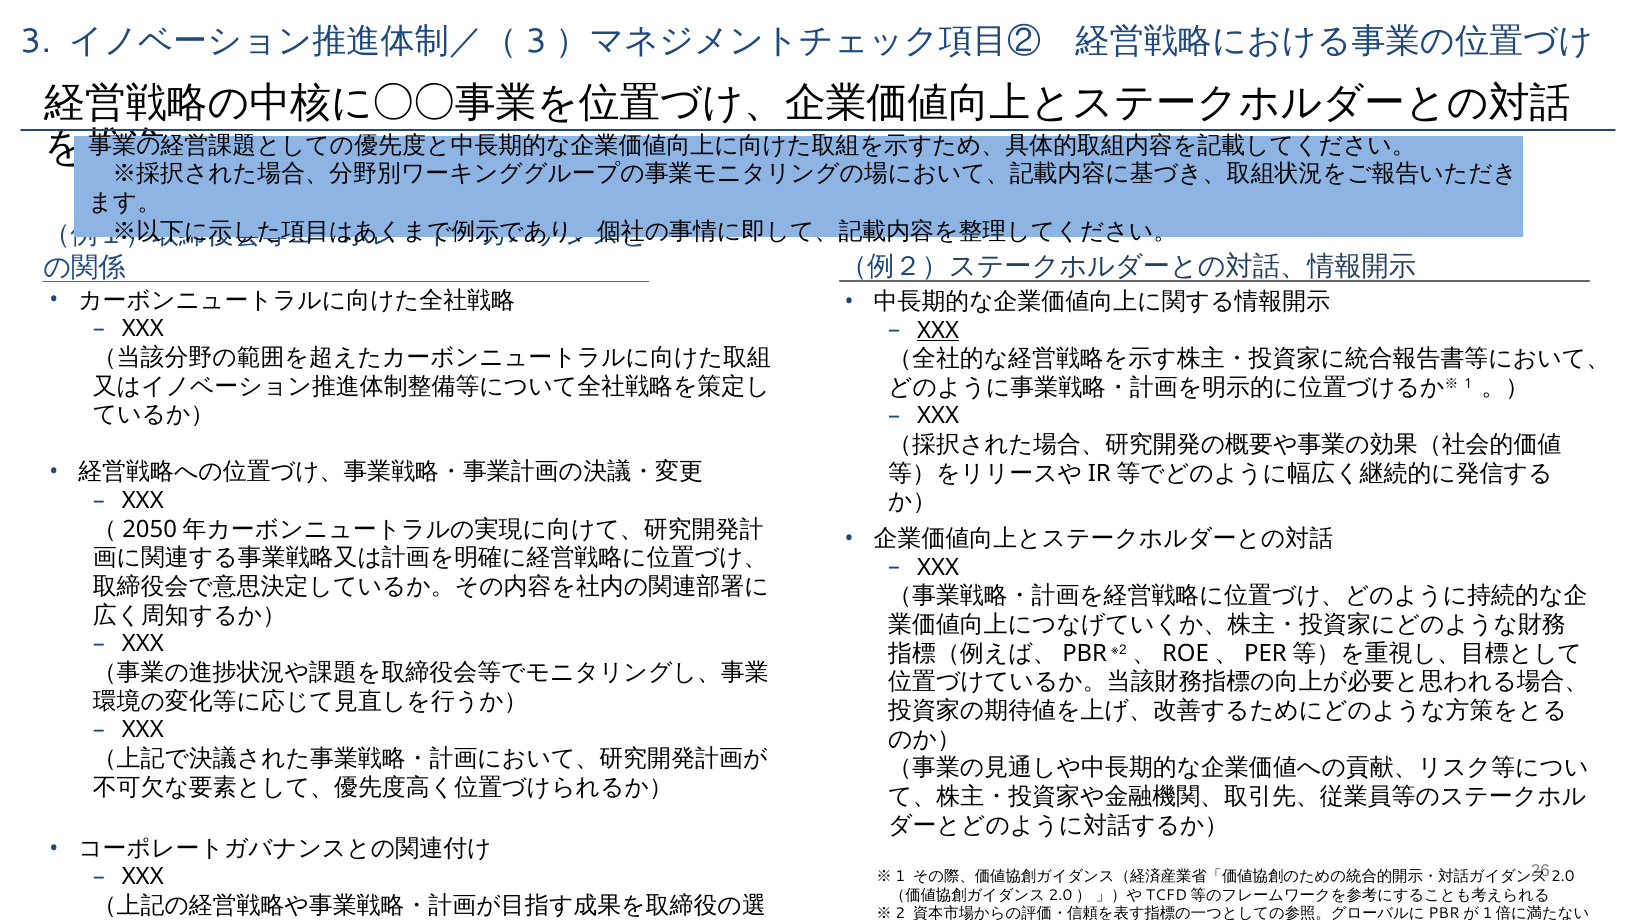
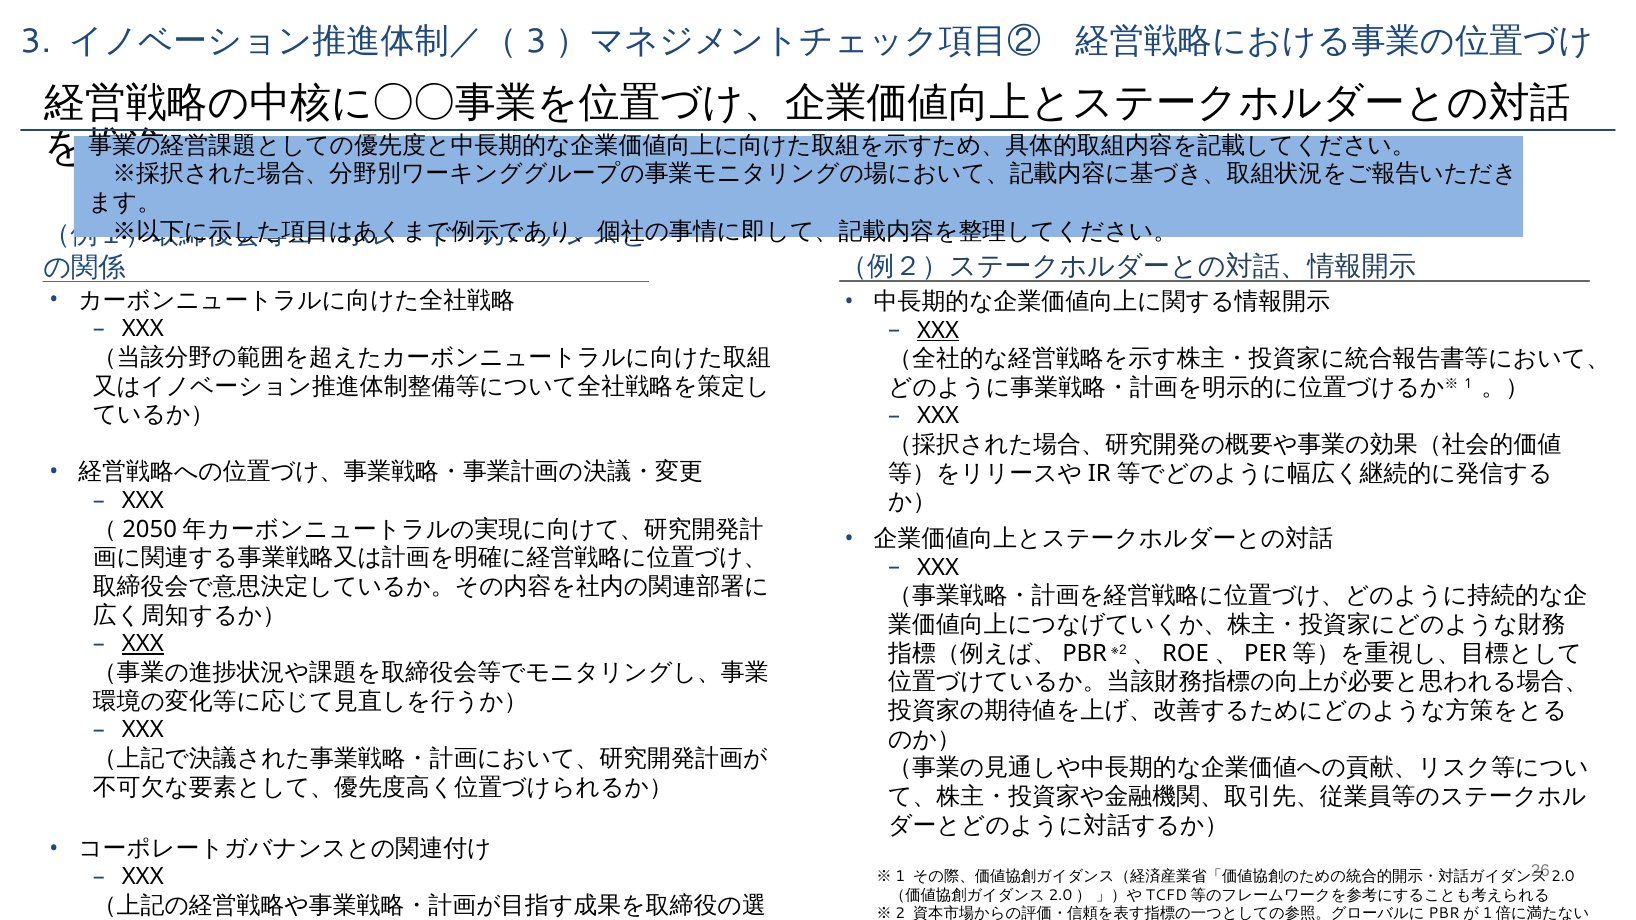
XXX underline: none -> present (143, 644)
